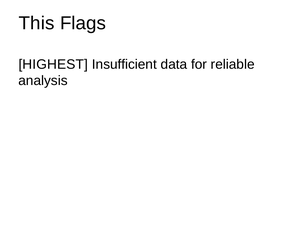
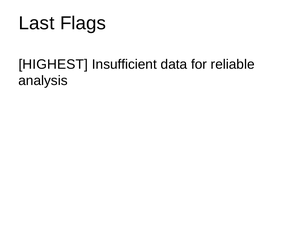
This: This -> Last (37, 23)
